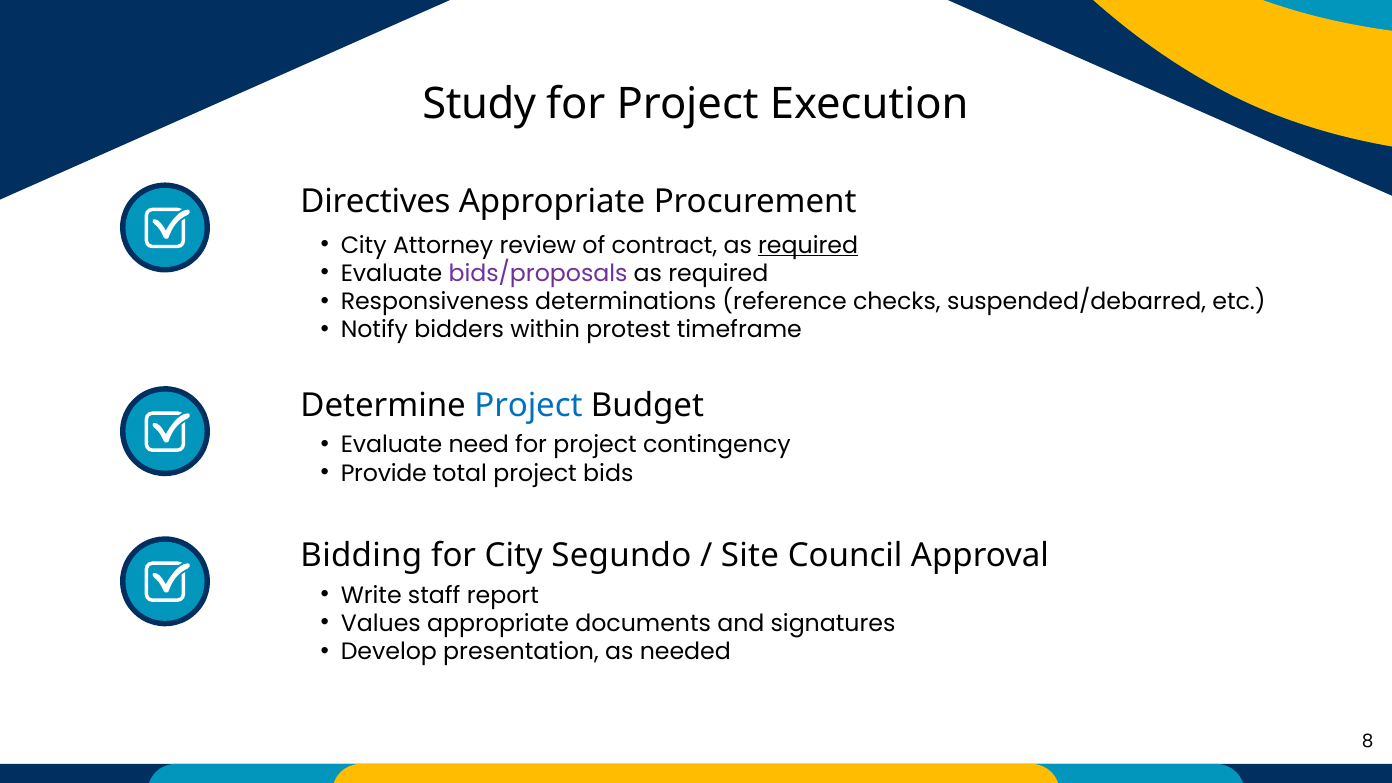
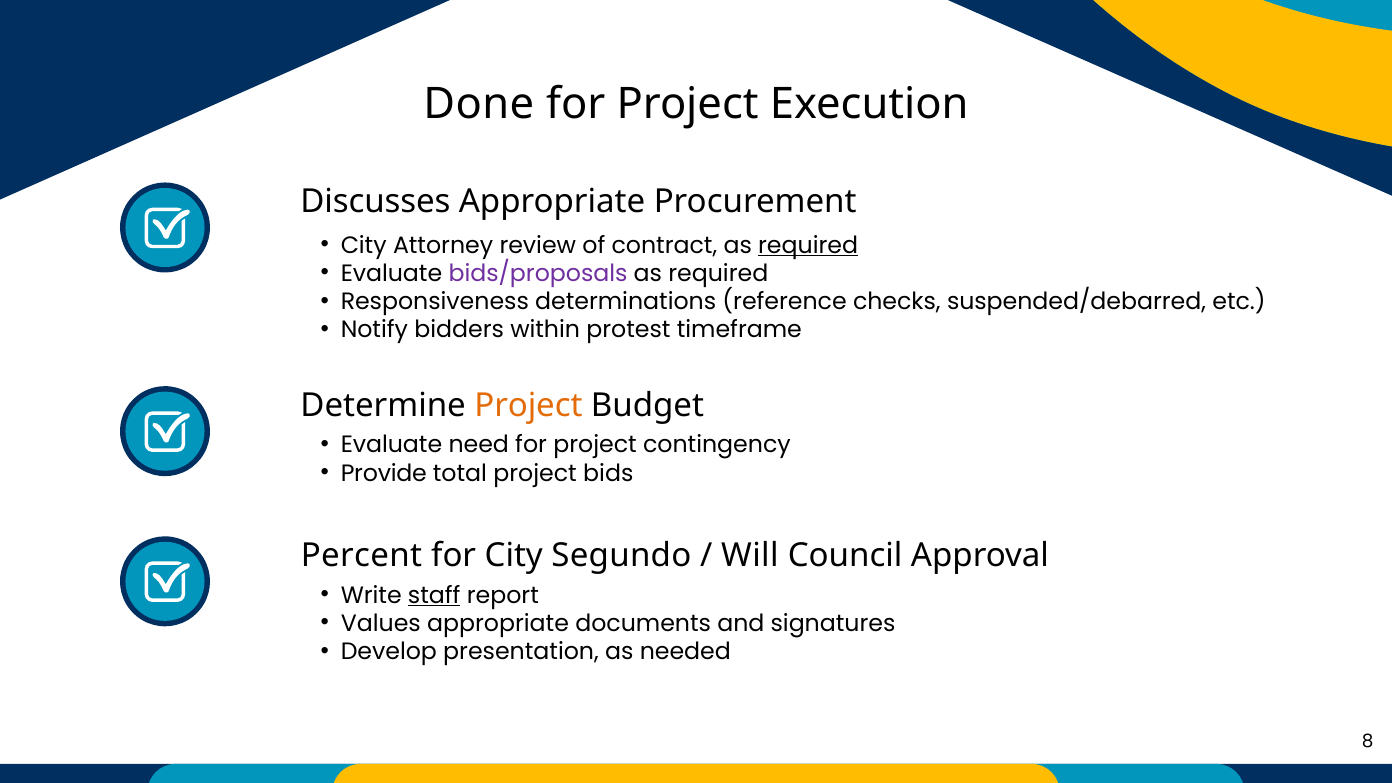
Study: Study -> Done (479, 104)
Directives: Directives -> Discusses (375, 202)
Project colour: blue -> orange (528, 406)
Bidding: Bidding -> Percent (361, 556)
Site: Site -> Will (750, 556)
staff underline: none -> present (434, 595)
